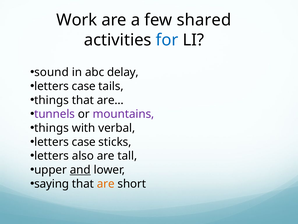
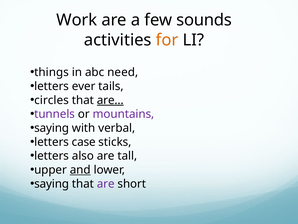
shared: shared -> sounds (204, 20)
for colour: blue -> orange (167, 40)
sound: sound -> things (52, 72)
delay: delay -> need (123, 72)
case: case -> ever (84, 86)
things: things -> circles (52, 100)
are… underline: none -> present (110, 100)
things: things -> saying (52, 128)
are colour: orange -> purple (106, 183)
